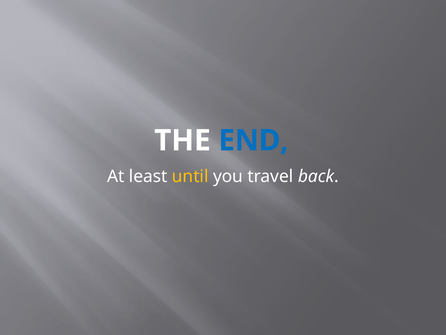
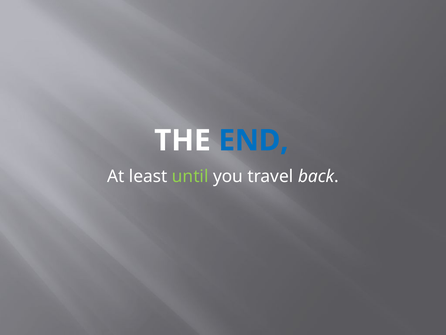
until colour: yellow -> light green (190, 176)
